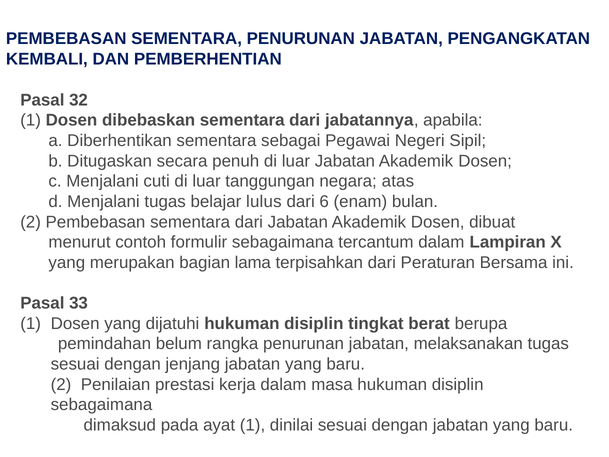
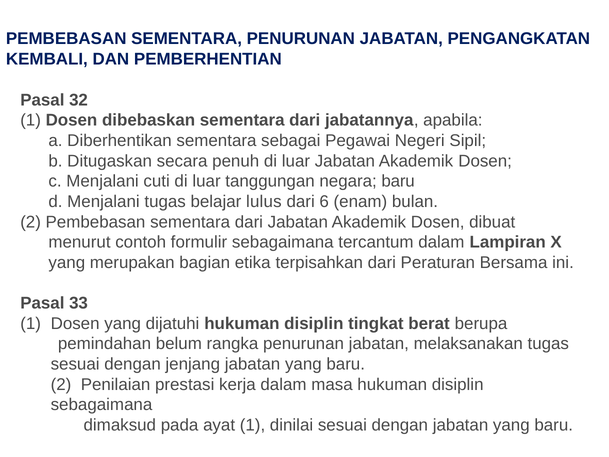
negara atas: atas -> baru (398, 181)
lama: lama -> etika (253, 262)
